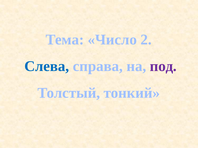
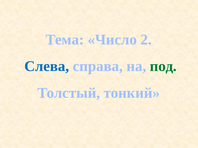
под colour: purple -> green (163, 66)
